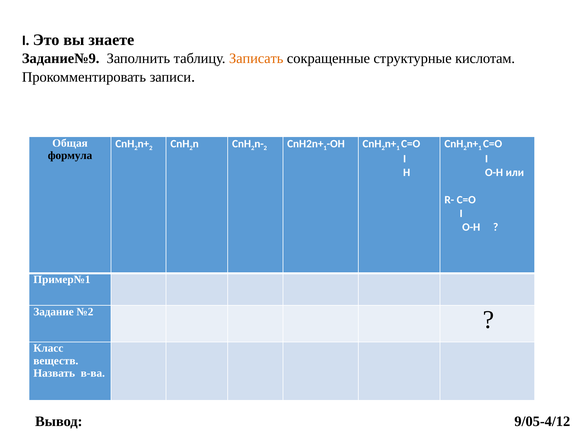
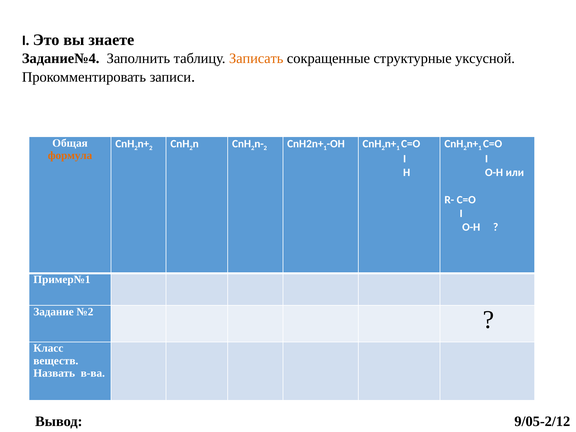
Задание№9: Задание№9 -> Задание№4 (61, 58)
кислотам: кислотам -> уксусной (485, 58)
формула colour: black -> orange (70, 155)
9/05-4/12: 9/05-4/12 -> 9/05-2/12 (542, 421)
